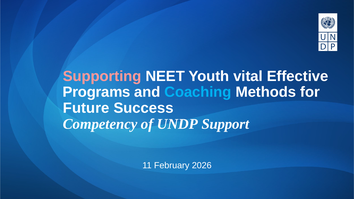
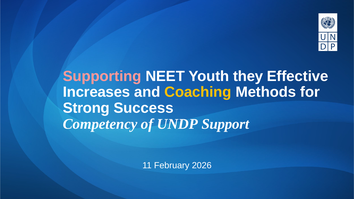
vital: vital -> they (248, 76)
Programs: Programs -> Increases (97, 92)
Coaching colour: light blue -> yellow (198, 92)
Future: Future -> Strong (86, 108)
